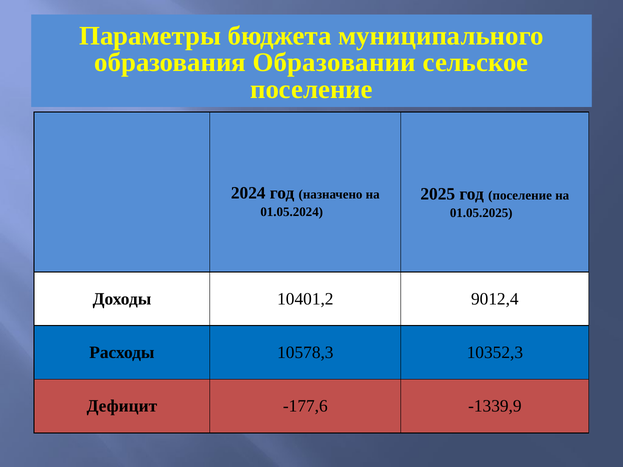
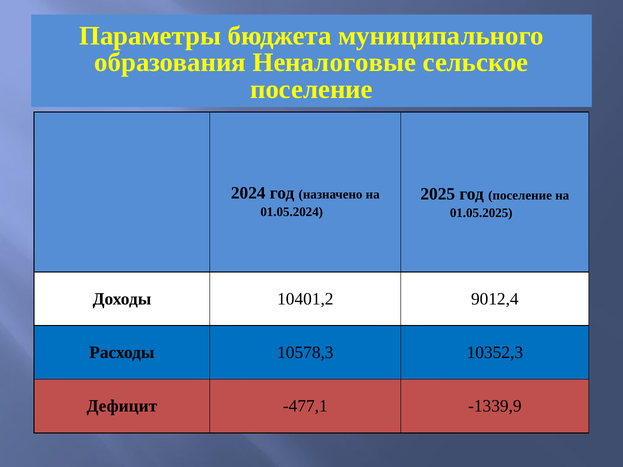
Образовании: Образовании -> Неналоговые (334, 62)
-177,6: -177,6 -> -477,1 (305, 406)
